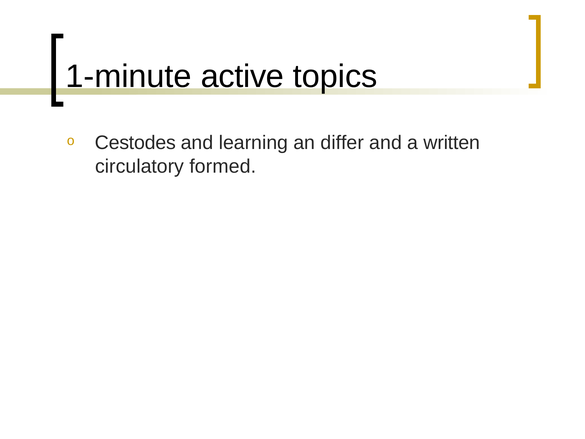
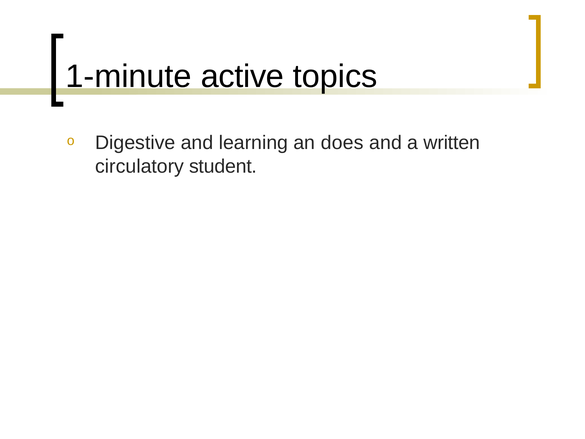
Cestodes: Cestodes -> Digestive (135, 143)
differ: differ -> does (342, 143)
formed: formed -> student (223, 166)
